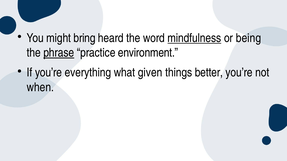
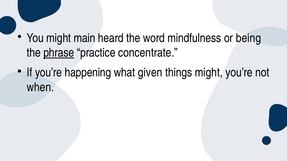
bring: bring -> main (85, 38)
mindfulness underline: present -> none (194, 38)
environment: environment -> concentrate (148, 53)
everything: everything -> happening (88, 73)
things better: better -> might (209, 73)
